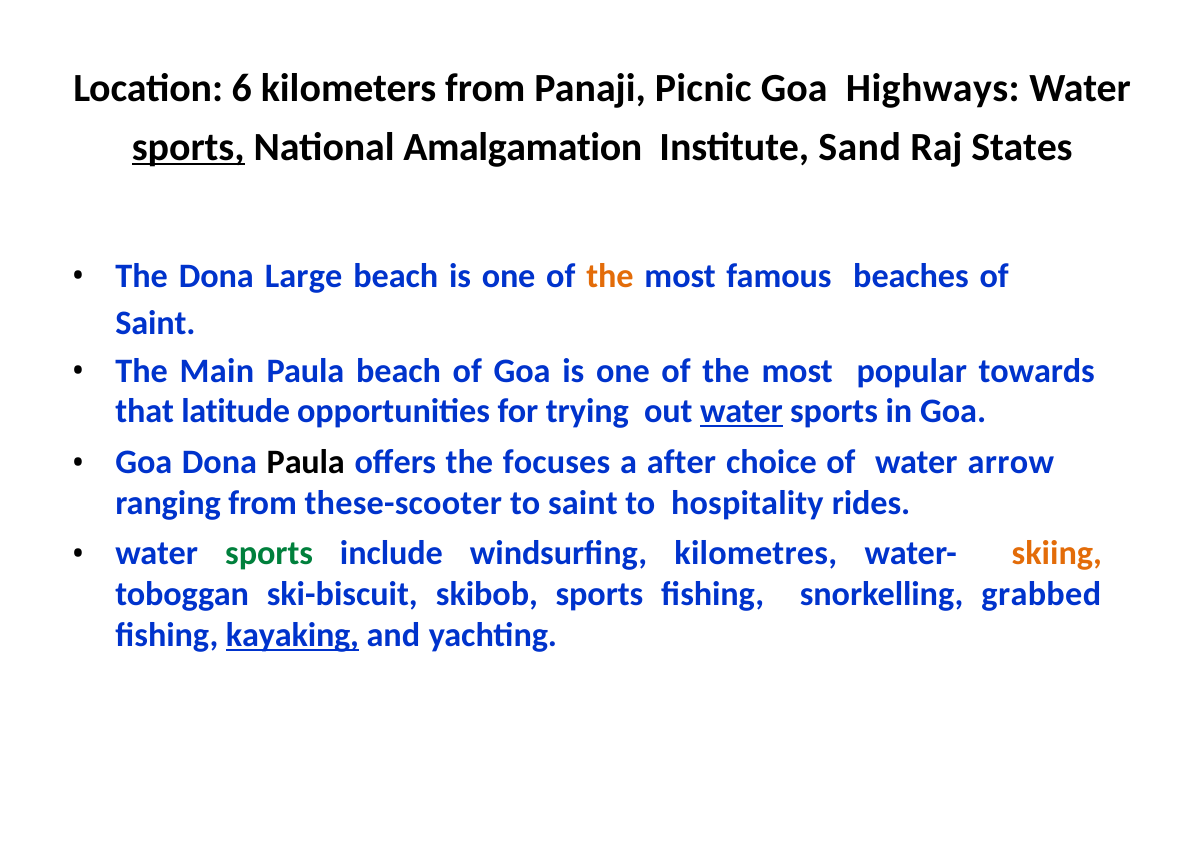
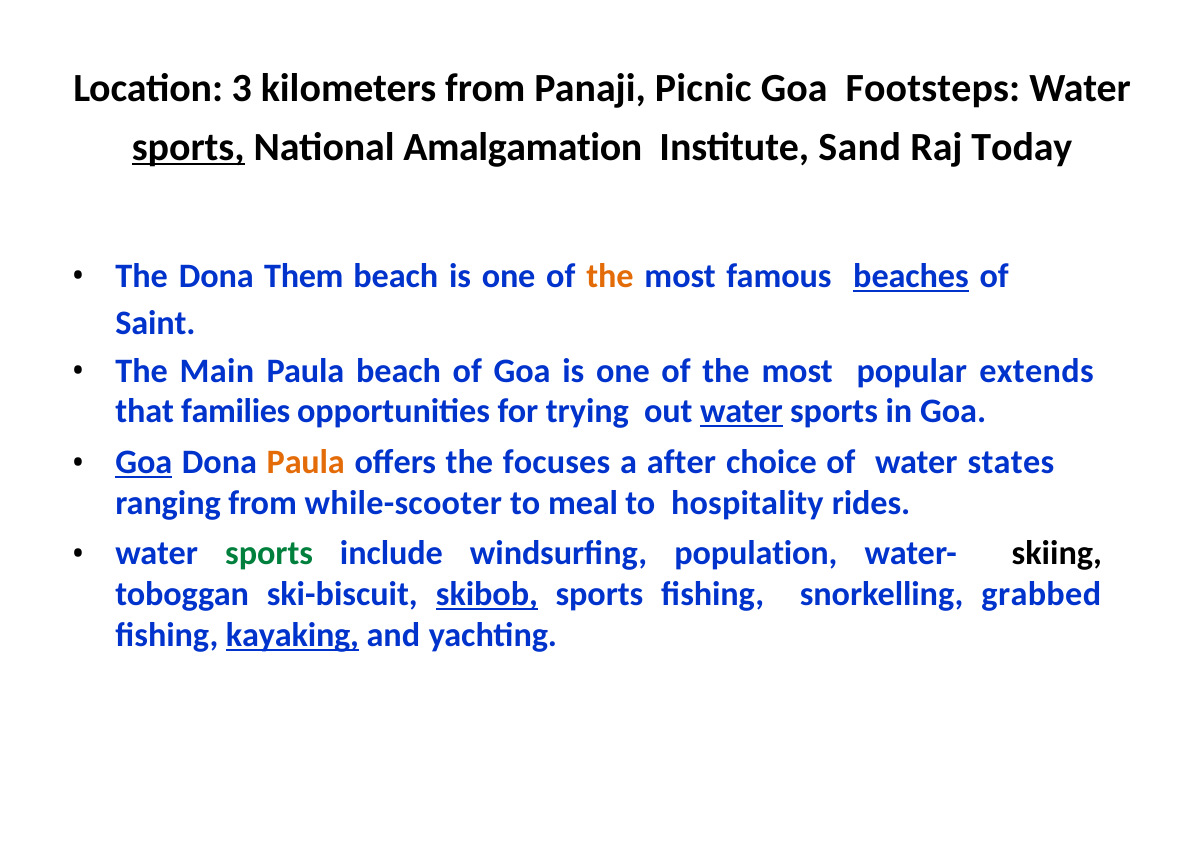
6: 6 -> 3 (242, 89)
Highways: Highways -> Footsteps (933, 89)
States: States -> Today (1022, 147)
Large: Large -> Them (304, 277)
beaches underline: none -> present (911, 277)
towards: towards -> extends (1037, 371)
latitude: latitude -> families (236, 412)
Goa underline: none -> present (144, 462)
Paula colour: black -> orange (306, 462)
arrow: arrow -> states (1011, 462)
these-scooter: these-scooter -> while-scooter (403, 503)
to saint: saint -> meal (583, 503)
kilometres: kilometres -> population (756, 554)
skiing colour: orange -> black (1057, 554)
skibob underline: none -> present (487, 594)
